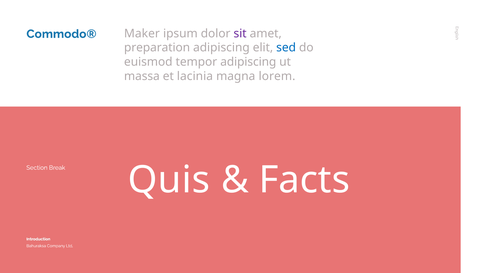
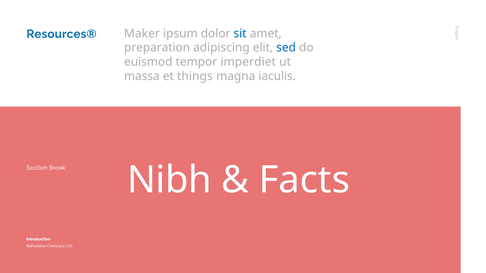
Commodo®: Commodo® -> Resources® (61, 34)
sit colour: purple -> blue (240, 33)
tempor adipiscing: adipiscing -> imperdiet (248, 62)
lacinia: lacinia -> things (195, 76)
lorem: lorem -> iaculis (277, 76)
Quis: Quis -> Nibh (169, 180)
